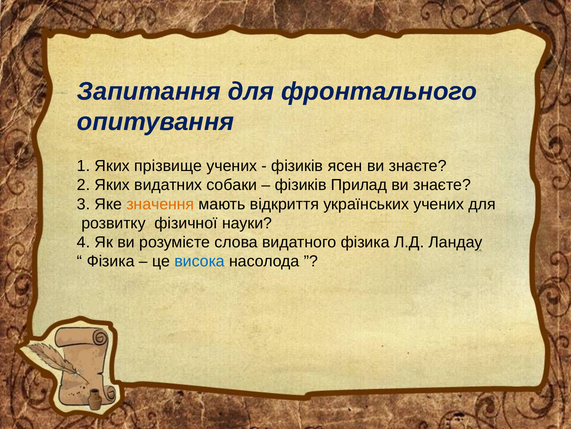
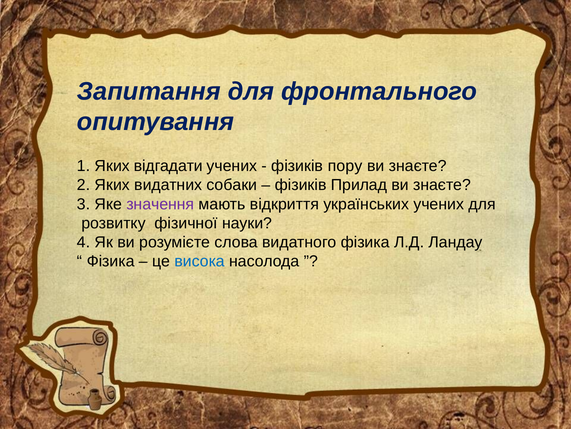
прізвище: прізвище -> відгадати (168, 166)
ясен: ясен -> пору (345, 166)
значення colour: orange -> purple (160, 204)
